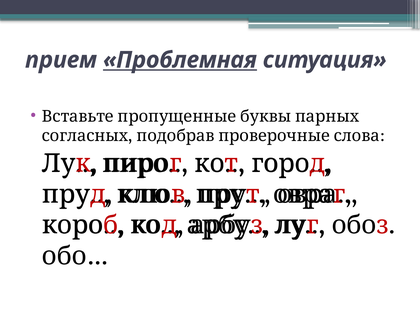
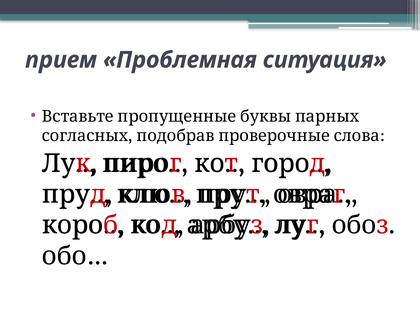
Проблемная underline: present -> none (180, 60)
